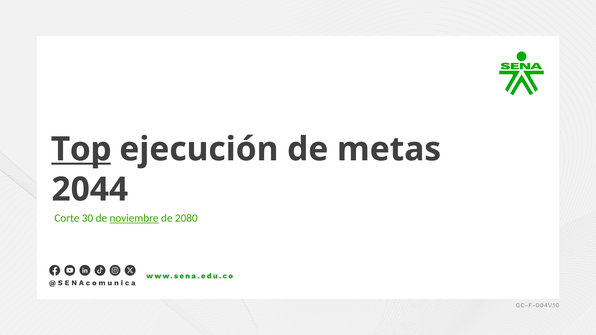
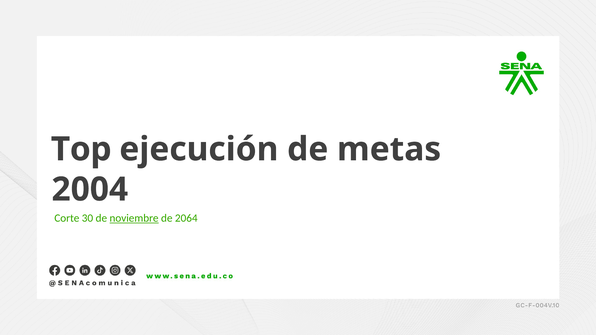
Top underline: present -> none (81, 149)
2044: 2044 -> 2004 (90, 190)
2080: 2080 -> 2064 (186, 218)
